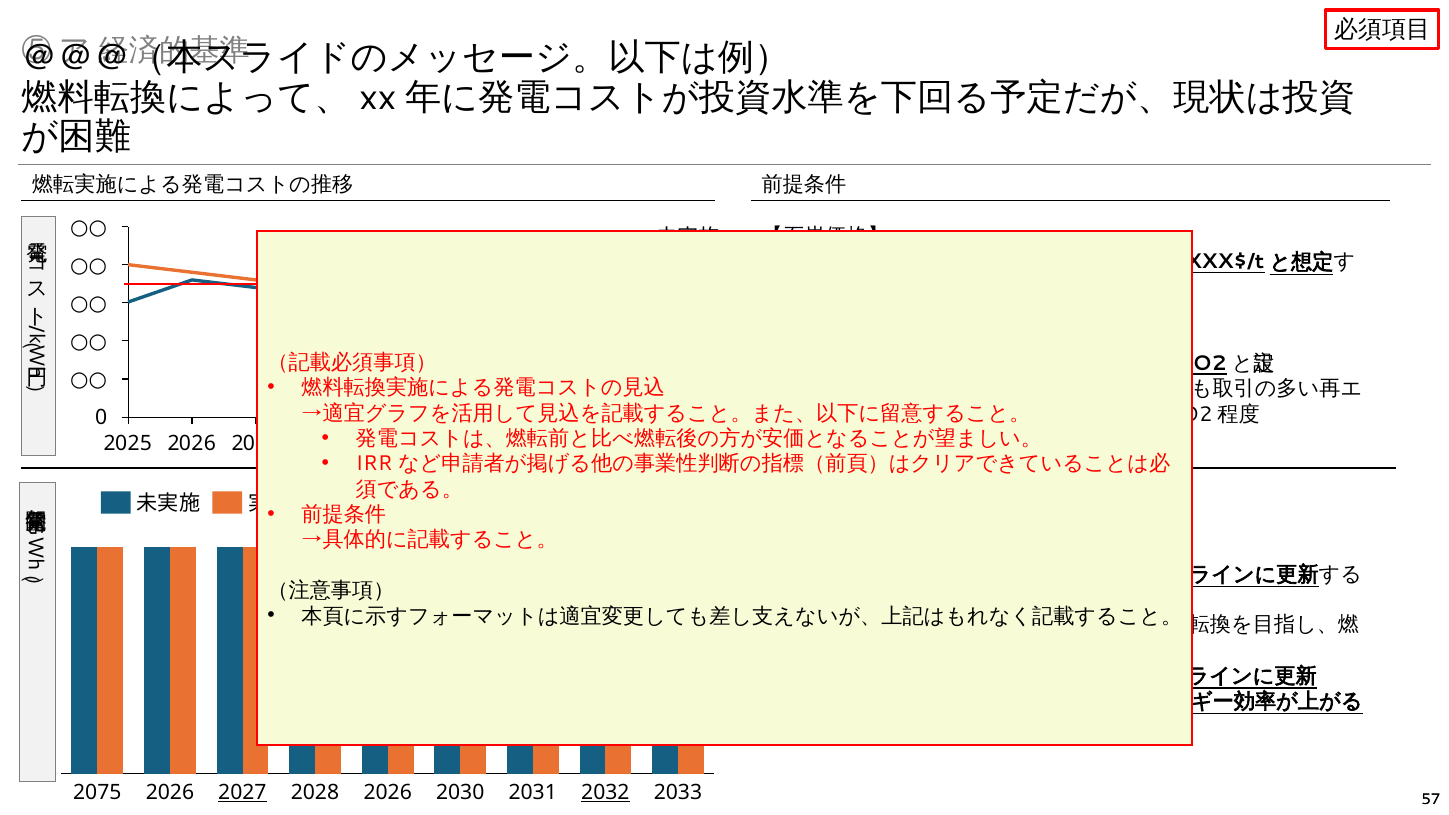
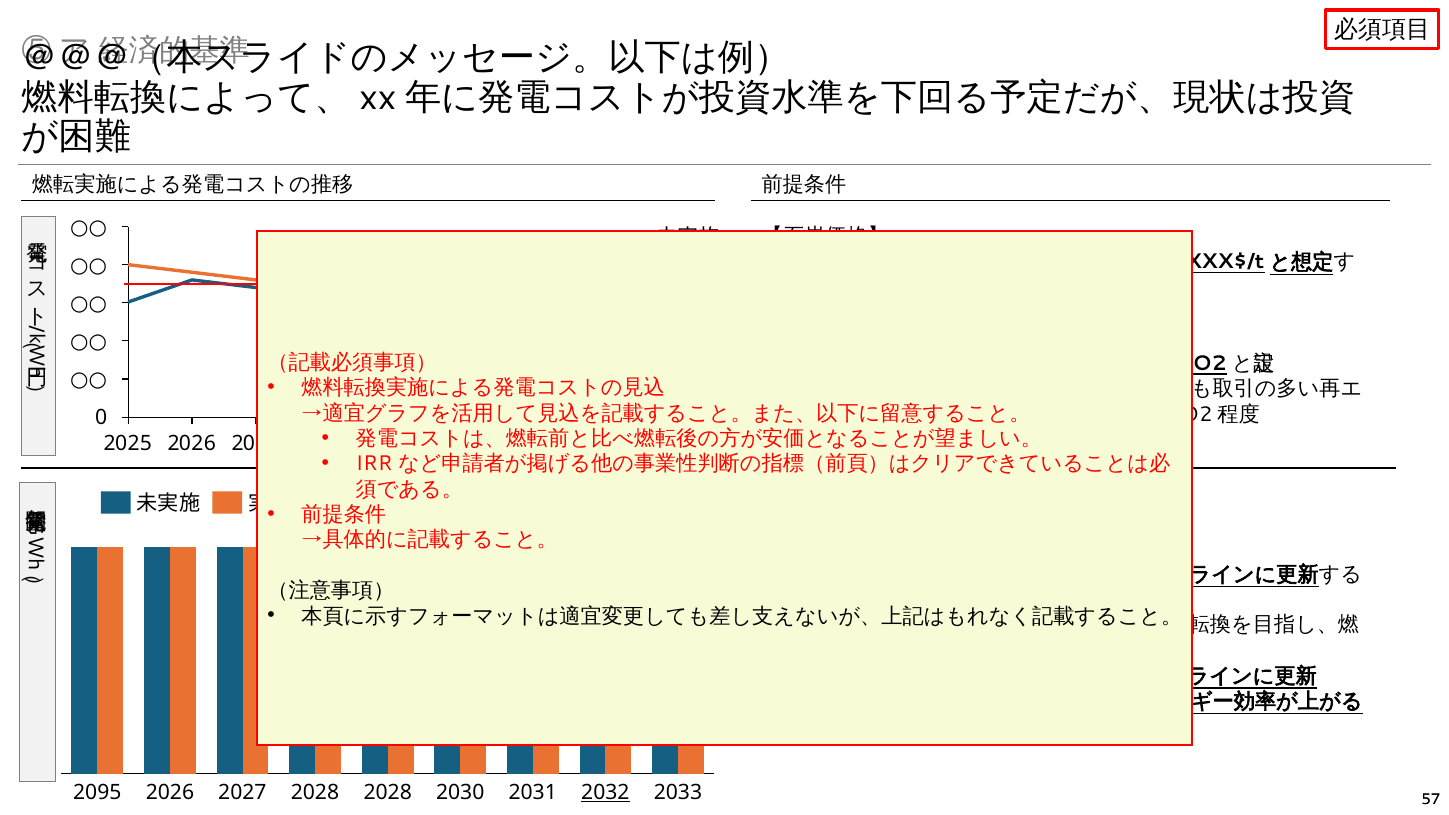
2075: 2075 -> 2095 (97, 792)
2027 underline: present -> none (242, 792)
2028 2026: 2026 -> 2028 (388, 792)
